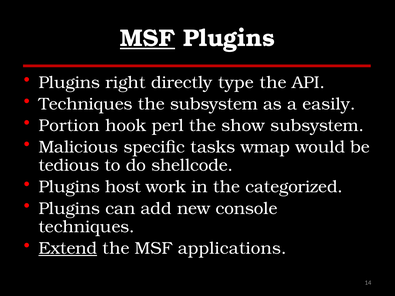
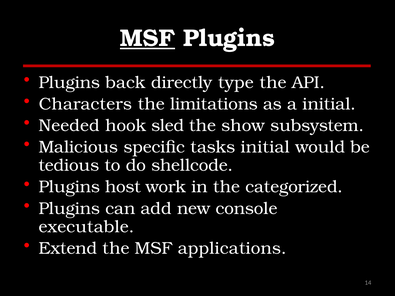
right: right -> back (125, 82)
Techniques: Techniques -> Characters (85, 104)
the subsystem: subsystem -> limitations (214, 104)
a easily: easily -> initial (329, 104)
Portion: Portion -> Needed (69, 126)
perl: perl -> sled (168, 126)
tasks wmap: wmap -> initial (265, 147)
techniques: techniques -> executable (86, 227)
Extend underline: present -> none (68, 248)
